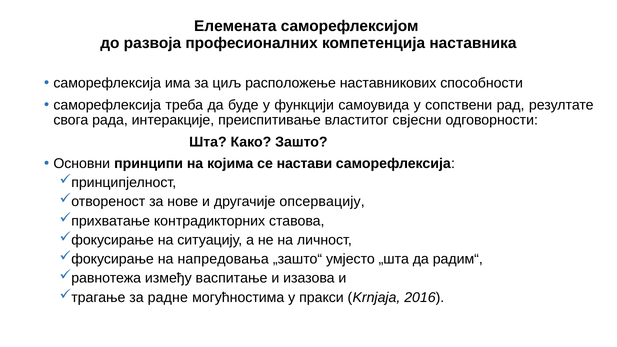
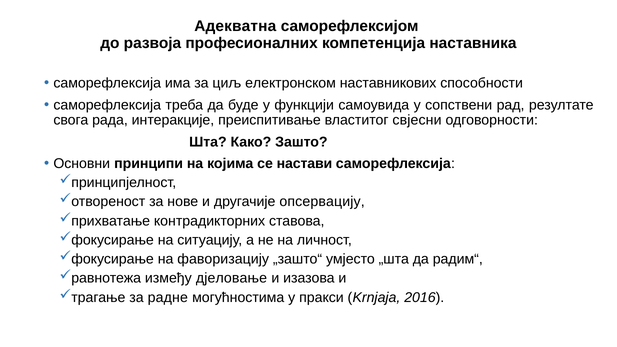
Елемената: Елемената -> Адекватна (235, 26)
расположење: расположење -> електронском (291, 83)
напредовања: напредовања -> фаворизацију (223, 259)
васпитање: васпитање -> дјеловање (231, 278)
